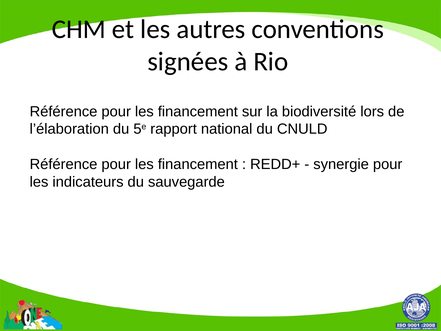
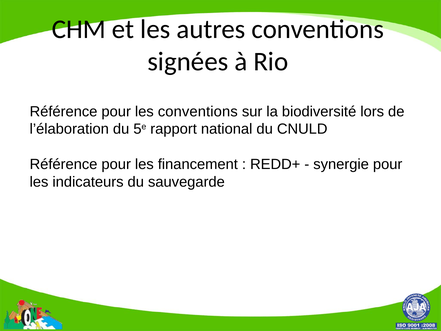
financement: financement -> conventions (198, 111)
